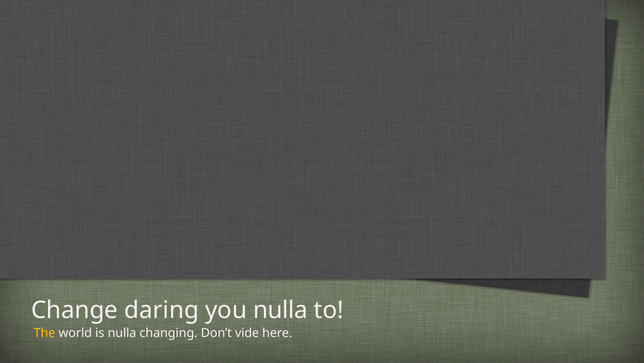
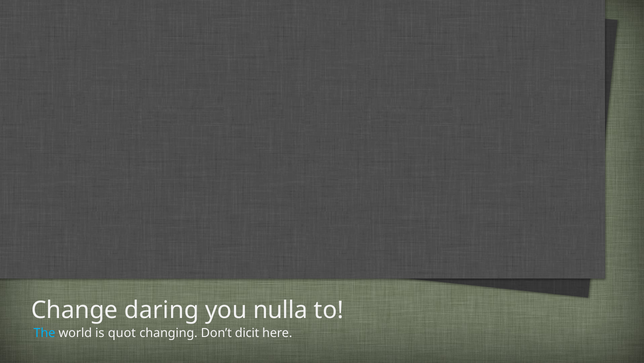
The colour: yellow -> light blue (44, 332)
is nulla: nulla -> quot (122, 332)
vide: vide -> dicit (247, 332)
